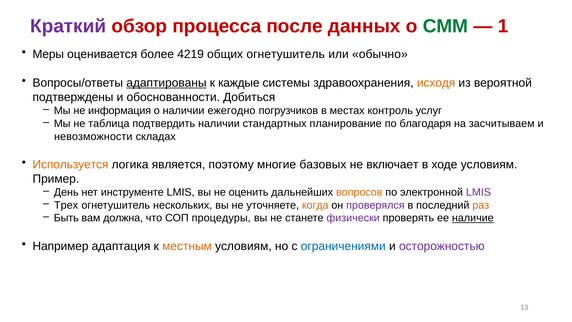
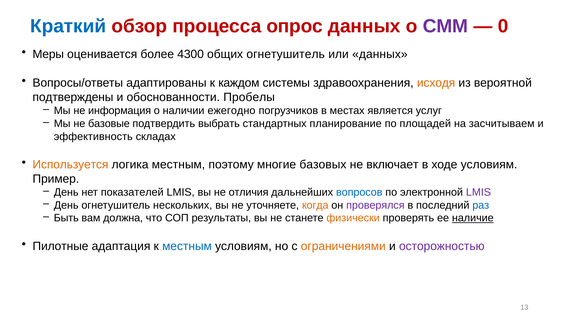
Краткий colour: purple -> blue (68, 26)
после: после -> опрос (295, 26)
СММ colour: green -> purple (445, 26)
1: 1 -> 0 (503, 26)
4219: 4219 -> 4300 (191, 54)
или обычно: обычно -> данных (380, 54)
адаптированы underline: present -> none (166, 83)
каждые: каждые -> каждом (239, 83)
Добиться: Добиться -> Пробелы (249, 97)
контроль: контроль -> является (390, 111)
таблица: таблица -> базовые (109, 124)
подтвердить наличии: наличии -> выбрать (219, 124)
благодаря: благодаря -> площадей (425, 124)
невозможности: невозможности -> эффективность (93, 136)
логика является: является -> местным (178, 164)
инструменте: инструменте -> показателей (132, 192)
оценить: оценить -> отличия (249, 192)
вопросов colour: orange -> blue (359, 192)
Трех: Трех -> День (66, 205)
раз colour: orange -> blue (481, 205)
процедуры: процедуры -> результаты (221, 218)
физически colour: purple -> orange (353, 218)
Например: Например -> Пилотные (60, 246)
местным colour: orange -> blue (187, 246)
ограничениями colour: blue -> orange (343, 246)
